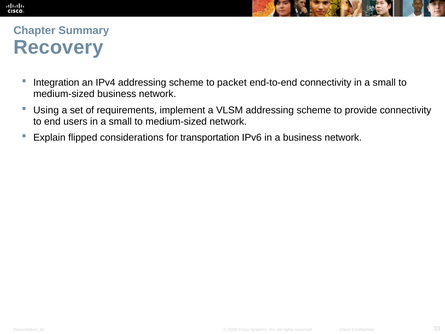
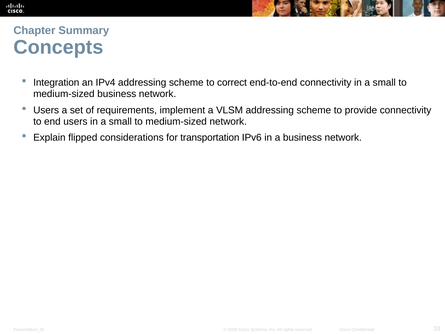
Recovery: Recovery -> Concepts (58, 47)
packet: packet -> correct (232, 83)
Using: Using -> Users (46, 110)
